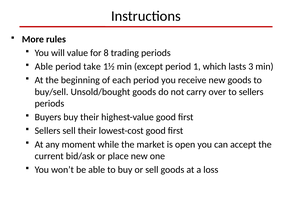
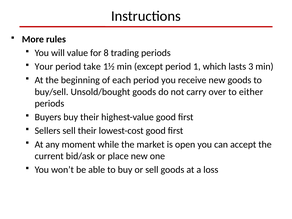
Able: Able -> Your (44, 67)
to sellers: sellers -> either (251, 92)
